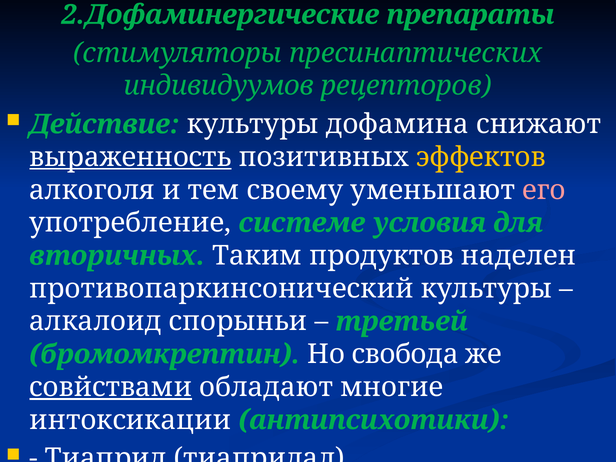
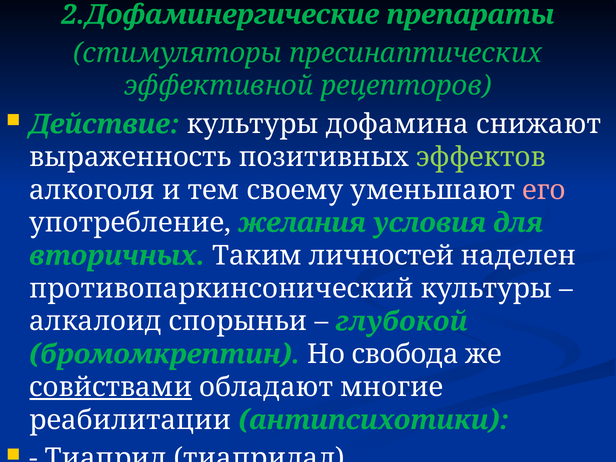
индивидуумов: индивидуумов -> эффективной (219, 86)
выраженность underline: present -> none (130, 157)
эффектов colour: yellow -> light green (481, 157)
системе: системе -> желания (302, 223)
продуктов: продуктов -> личностей (382, 256)
третьей: третьей -> глубокой (402, 321)
интоксикации: интоксикации -> реабилитации (130, 420)
